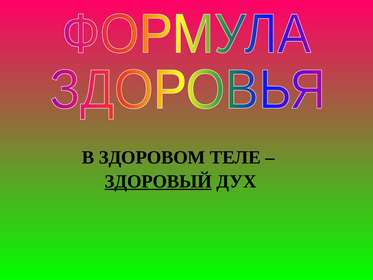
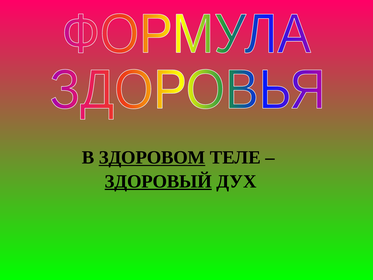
ЗДОРОВОМ underline: none -> present (152, 157)
